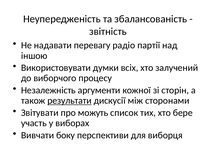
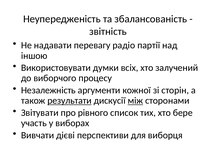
між underline: none -> present (135, 101)
можуть: можуть -> рівного (93, 113)
боку: боку -> дієві (66, 135)
